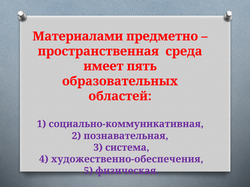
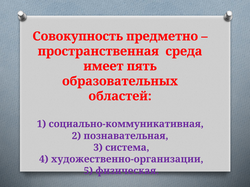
Материалами: Материалами -> Совокупность (78, 36)
художественно-обеспечения: художественно-обеспечения -> художественно-организации (127, 160)
